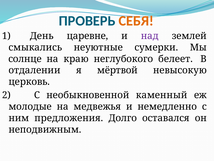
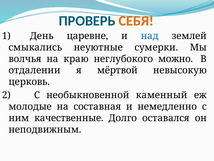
над colour: purple -> blue (150, 36)
солнце: солнце -> волчья (25, 59)
белеет: белеет -> можно (176, 59)
медвежья: медвежья -> составная (97, 106)
предложения: предложения -> качественные (69, 118)
